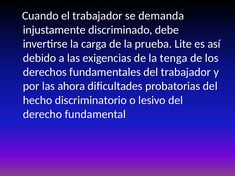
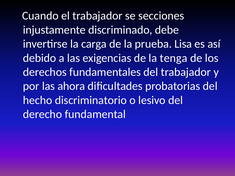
demanda: demanda -> secciones (161, 16)
Lite: Lite -> Lisa (183, 44)
